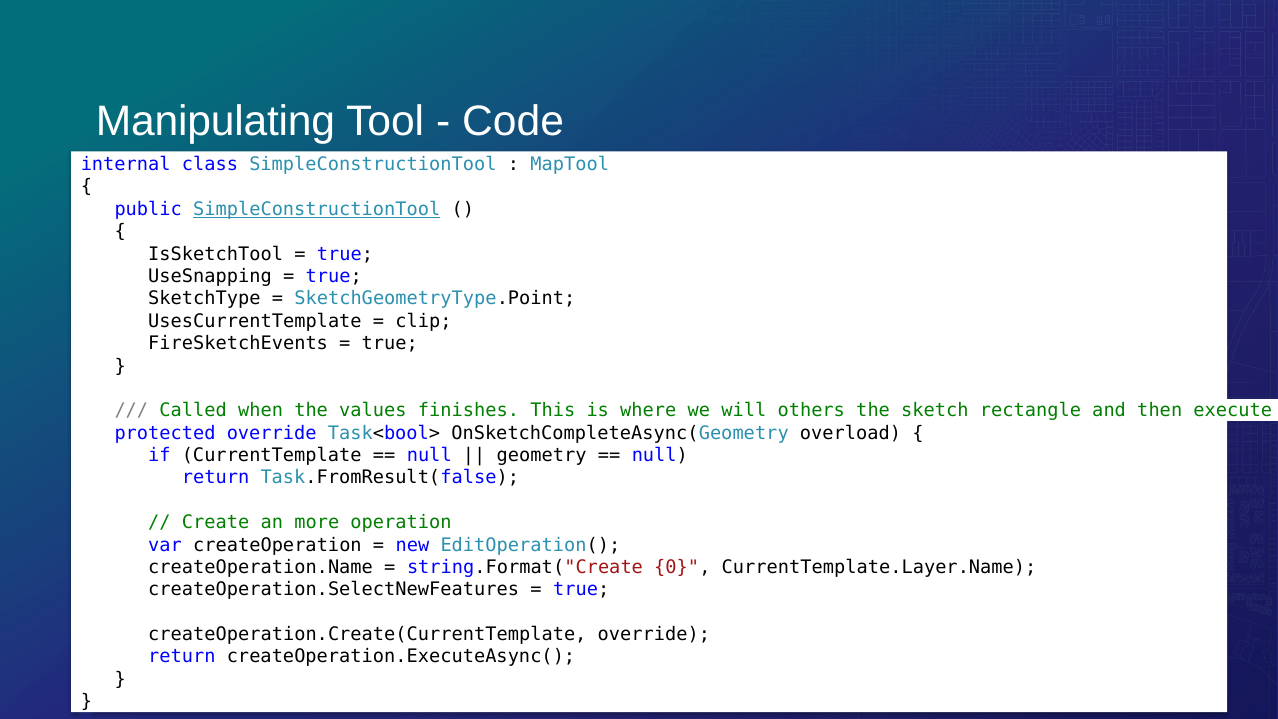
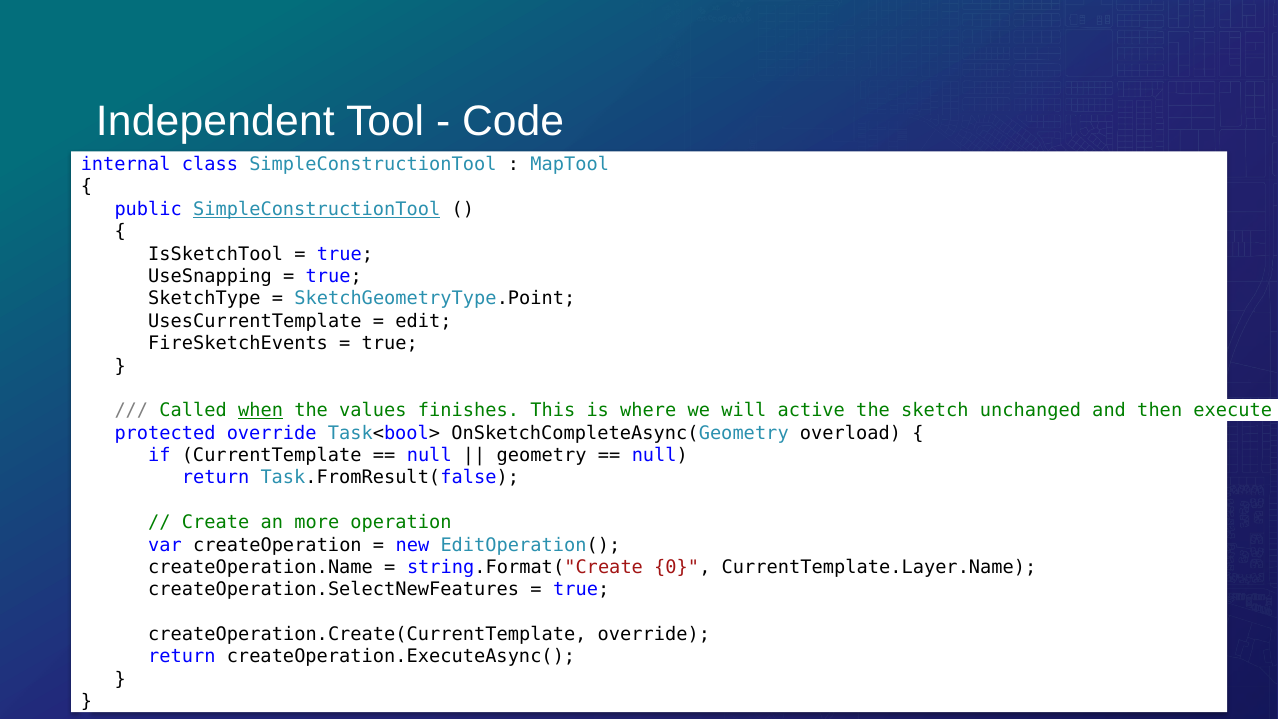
Manipulating: Manipulating -> Independent (215, 122)
clip: clip -> edit (423, 321)
when underline: none -> present (261, 411)
others: others -> active (811, 411)
rectangle: rectangle -> unchanged (1030, 411)
